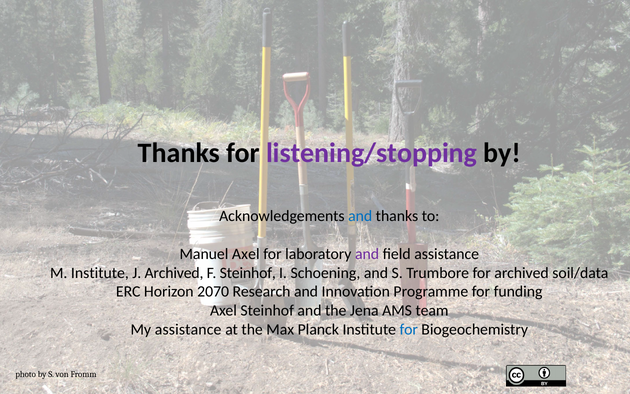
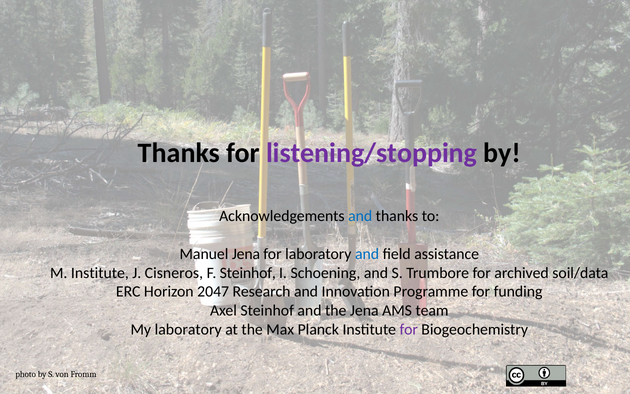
Manuel Axel: Axel -> Jena (246, 254)
and colour: purple -> blue (367, 254)
J Archived: Archived -> Cisneros (174, 273)
2070: 2070 -> 2047 (213, 292)
My assistance: assistance -> laboratory (188, 329)
for colour: blue -> purple (409, 329)
